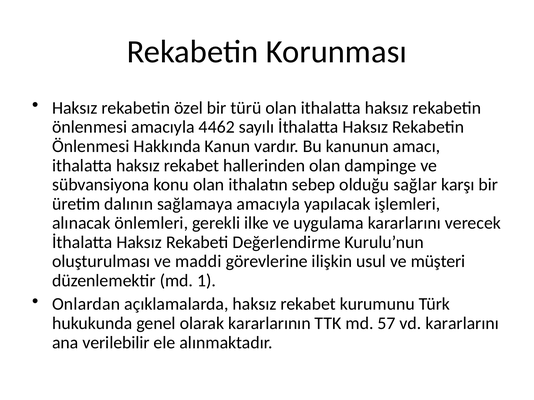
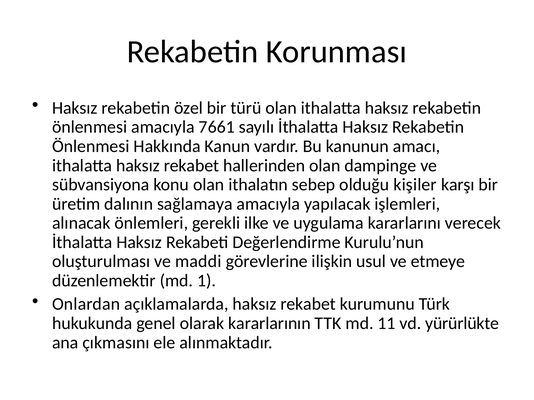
4462: 4462 -> 7661 (217, 127)
sağlar: sağlar -> kişiler (415, 185)
müşteri: müşteri -> etmeye (438, 262)
57: 57 -> 11 (387, 324)
vd kararlarını: kararlarını -> yürürlükte (462, 324)
verilebilir: verilebilir -> çıkmasını (116, 343)
